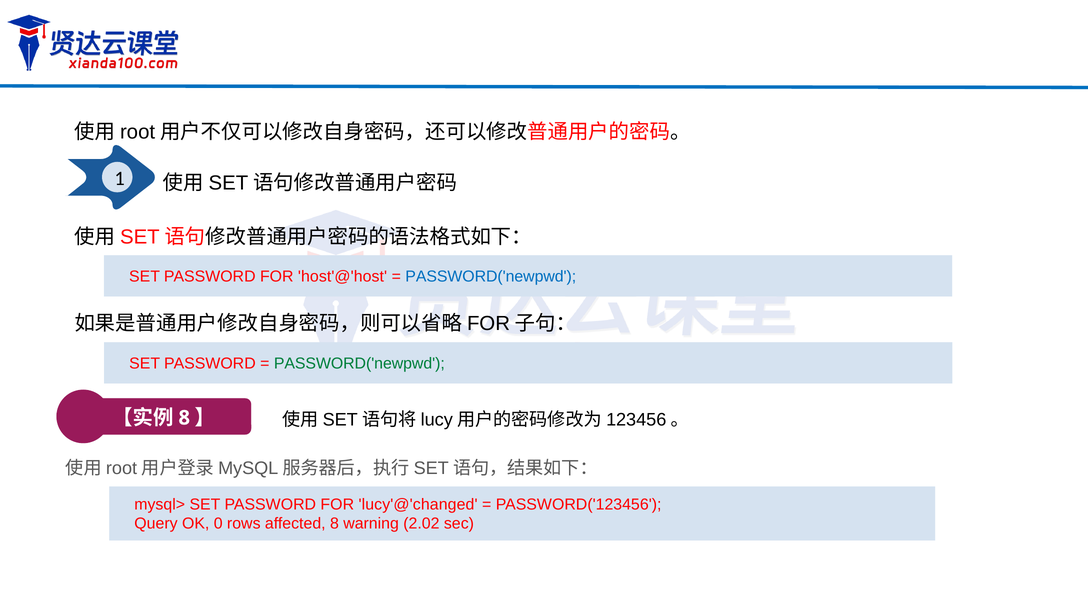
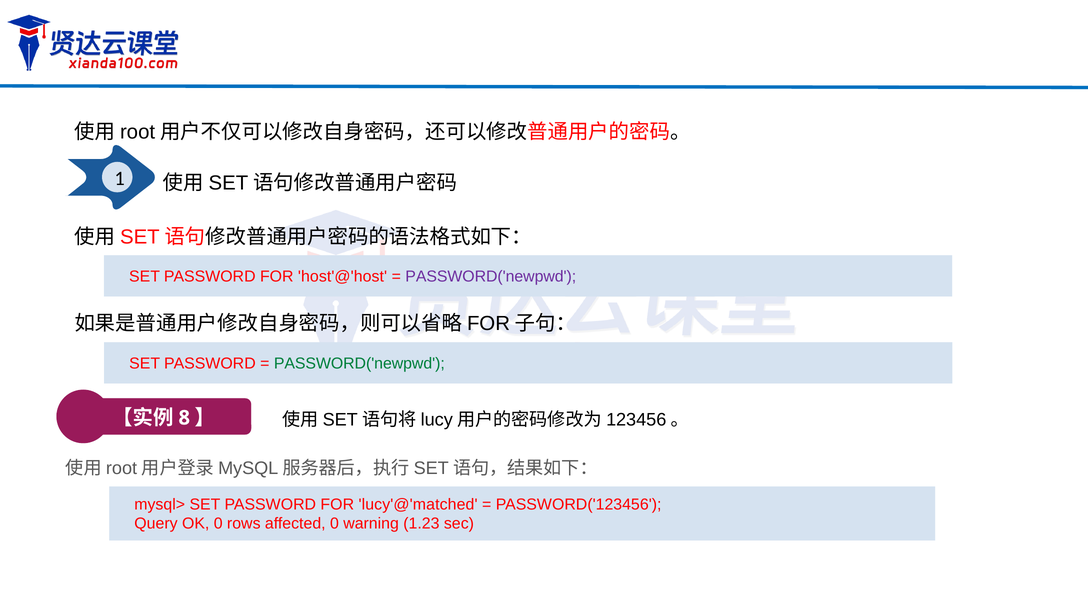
PASSWORD('newpwd colour: blue -> purple (491, 276)
lucy'@'changed: lucy'@'changed -> lucy'@'matched (418, 505)
affected 8: 8 -> 0 (334, 524)
2.02: 2.02 -> 1.23 (421, 524)
